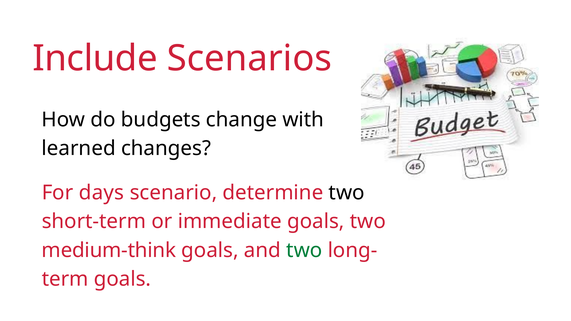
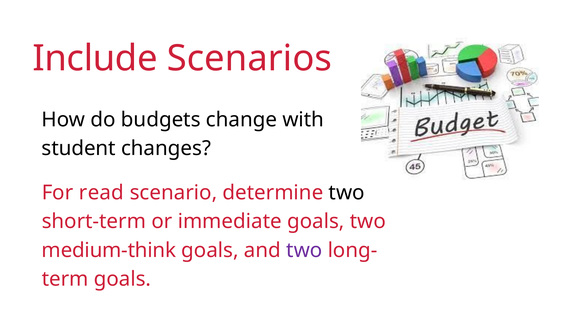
learned: learned -> student (79, 149)
days: days -> read (101, 193)
two colour: green -> purple (304, 250)
